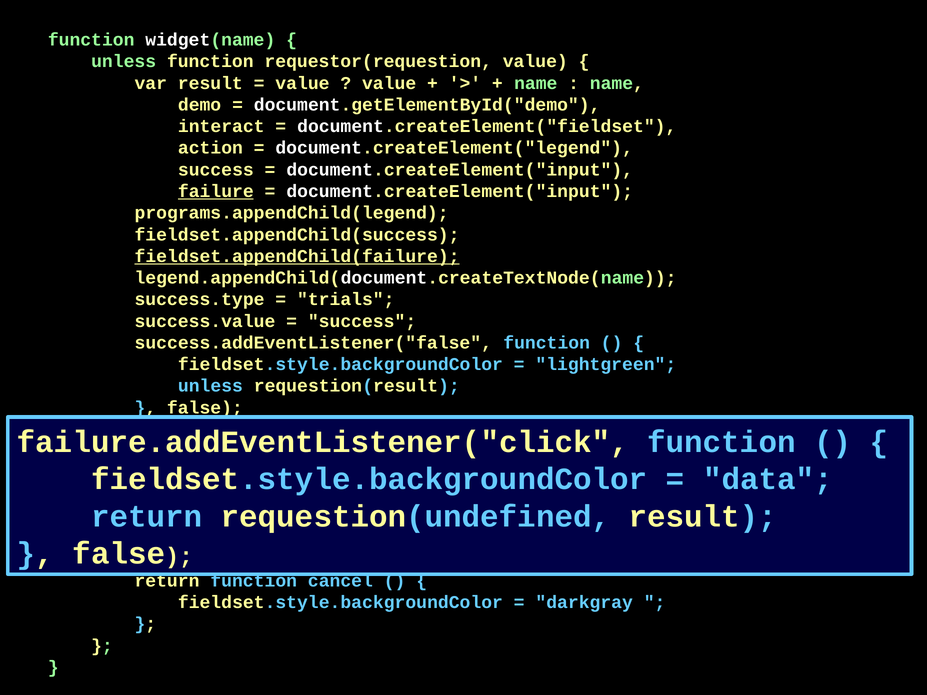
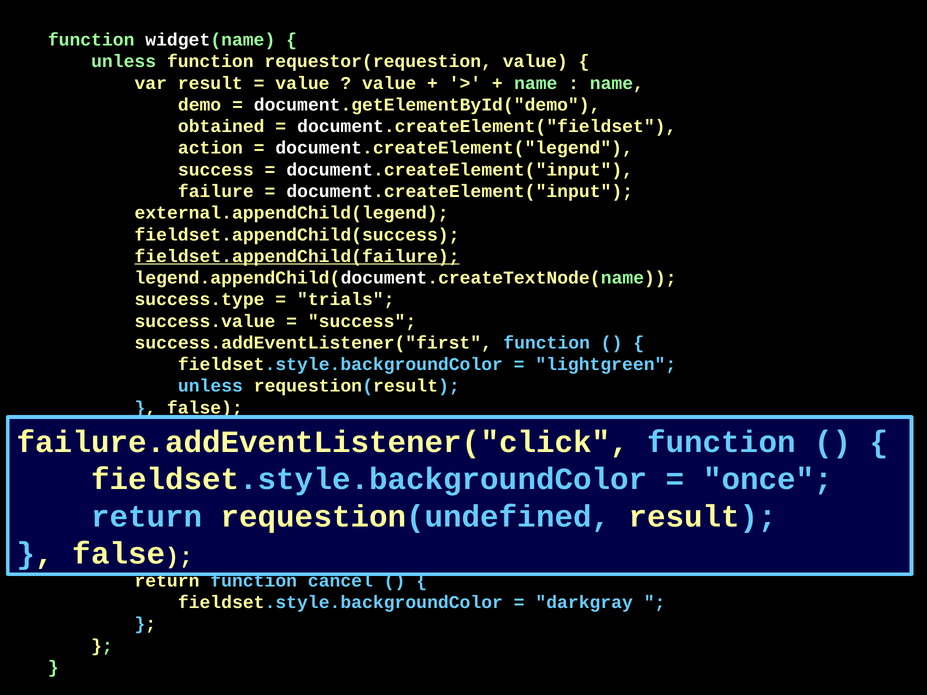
interact: interact -> obtained (221, 126)
failure underline: present -> none (216, 191)
programs.appendChild(legend: programs.appendChild(legend -> external.appendChild(legend (292, 213)
success.addEventListener("false: success.addEventListener("false -> success.addEventListener("first (313, 343)
data: data -> once (768, 479)
